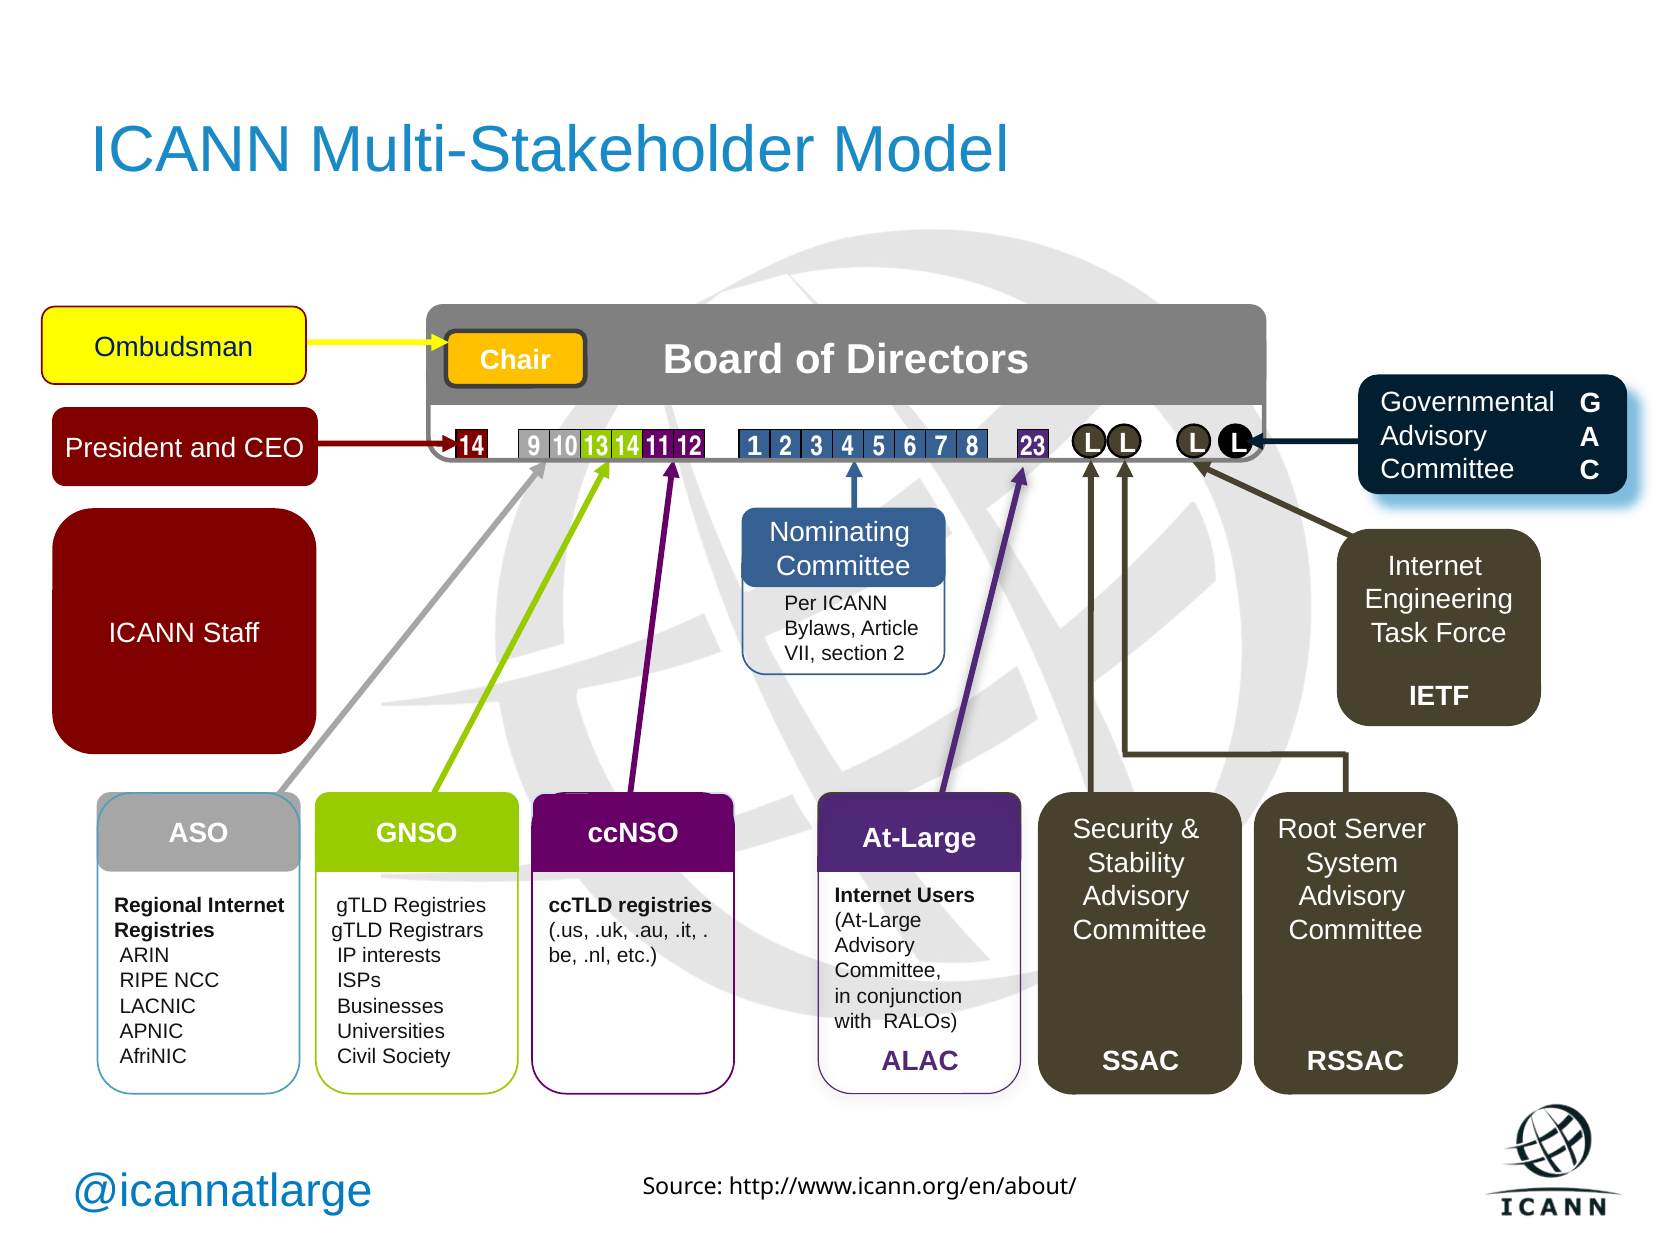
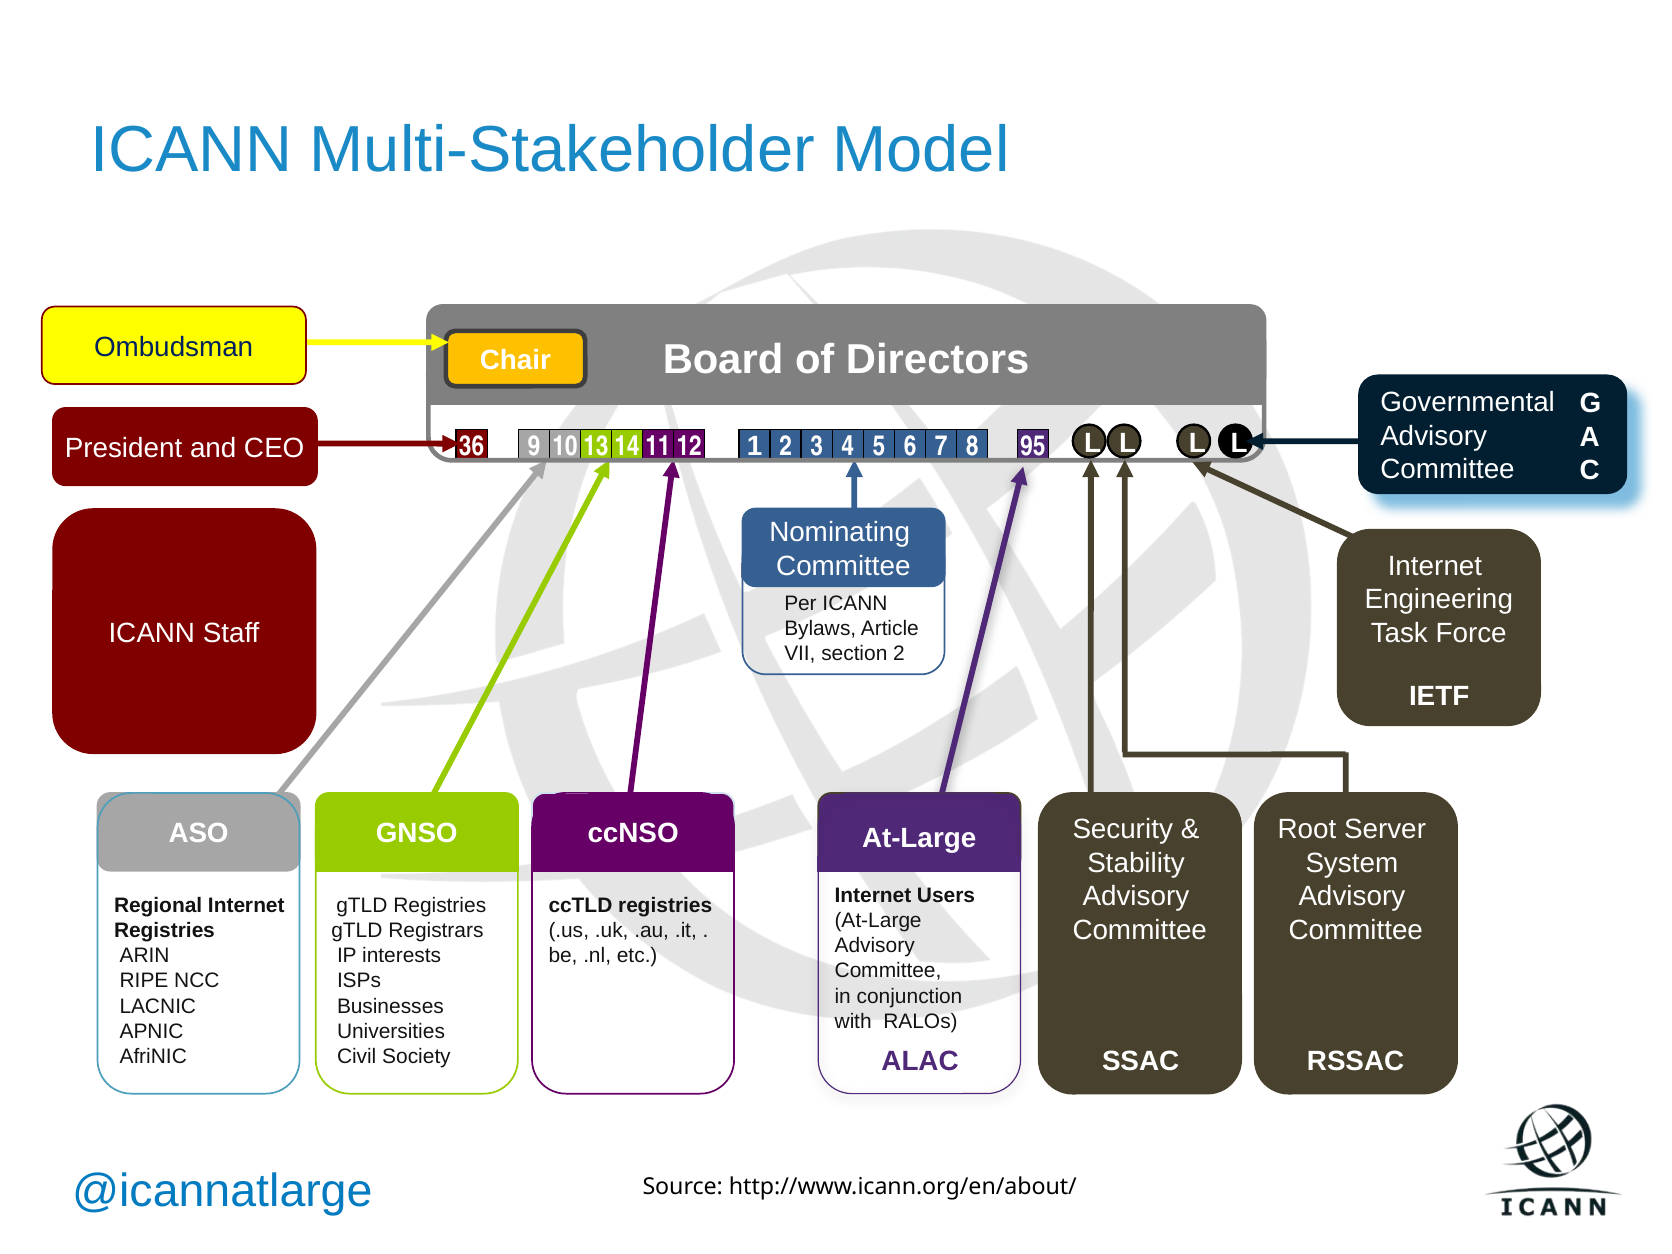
14: 14 -> 36 (472, 447)
23: 23 -> 95 (1033, 447)
